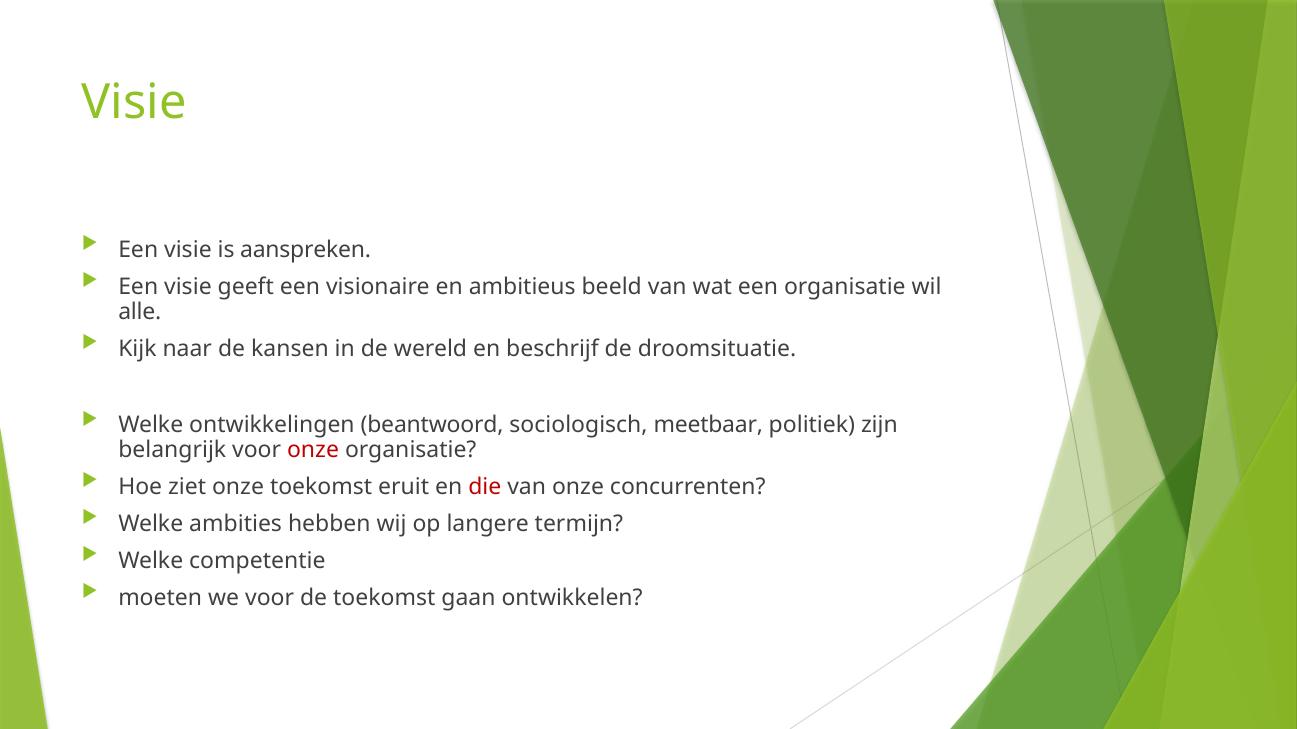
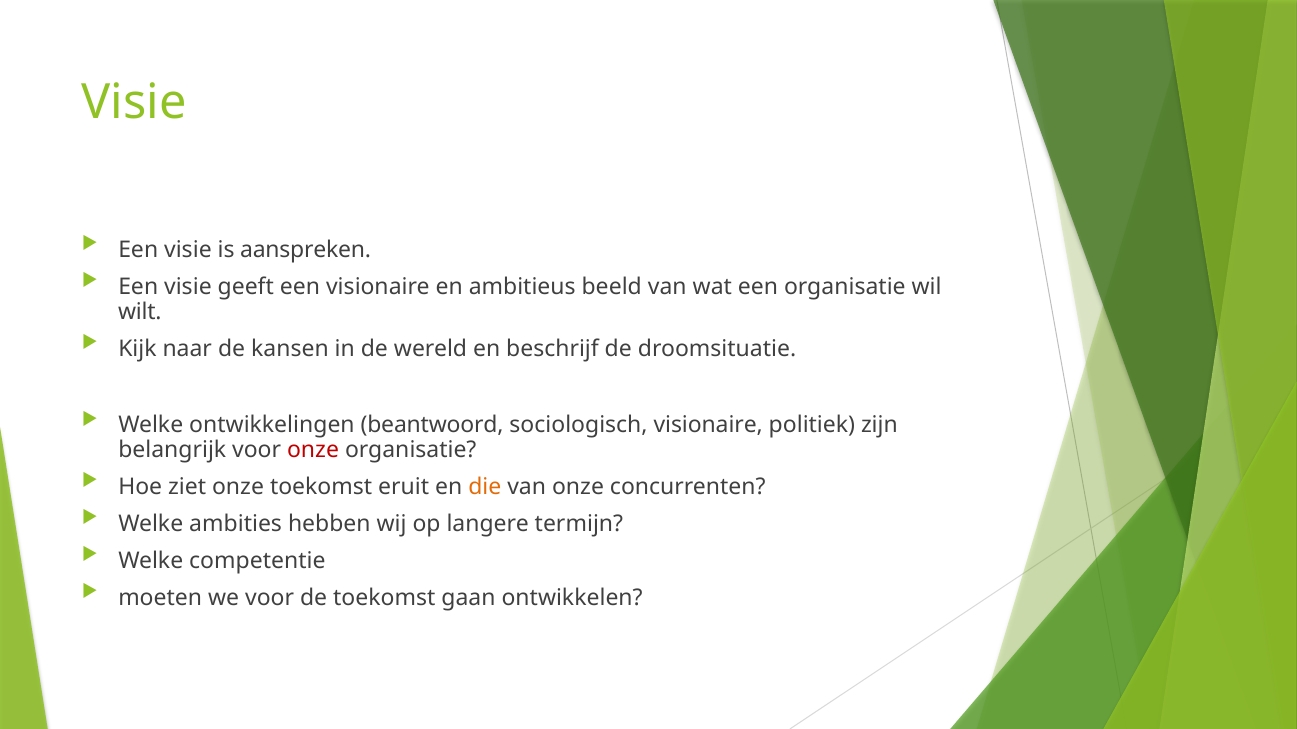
alle: alle -> wilt (140, 312)
sociologisch meetbaar: meetbaar -> visionaire (708, 426)
die colour: red -> orange (485, 487)
